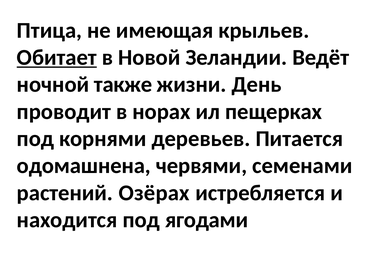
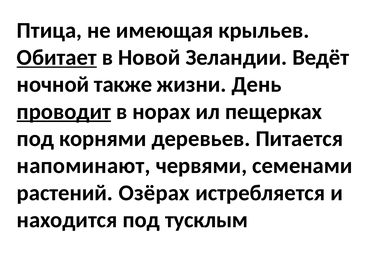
проводит underline: none -> present (64, 112)
одомашнена: одомашнена -> напоминают (84, 166)
ягодами: ягодами -> тусклым (207, 220)
